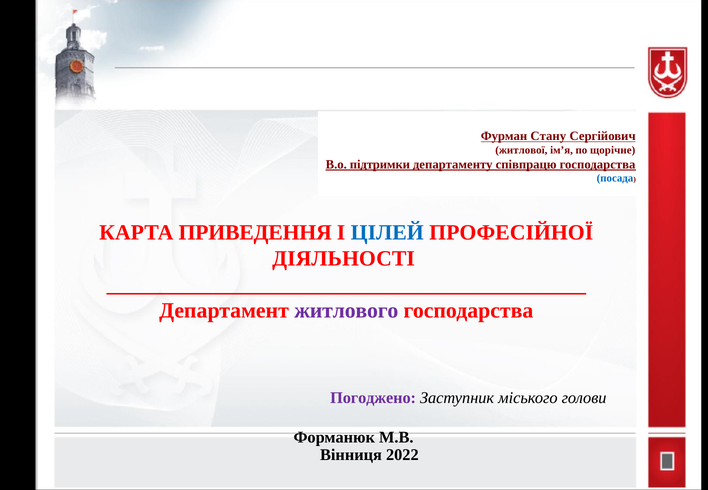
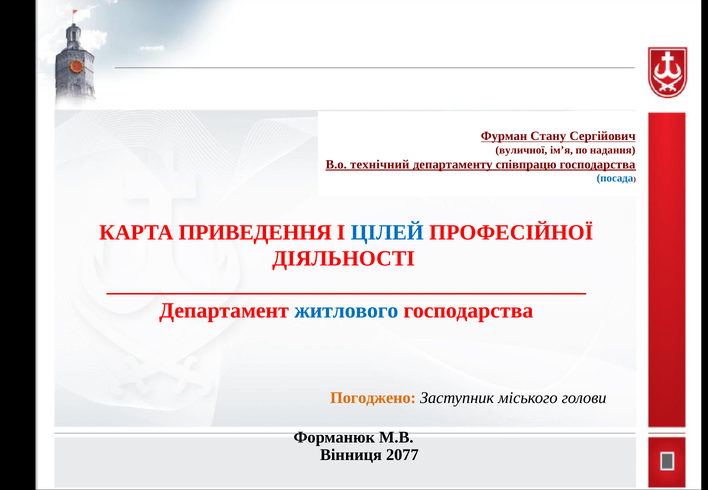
житлової: житлової -> вуличної (521, 150)
щорічне: щорічне -> надання (613, 150)
підтримки: підтримки -> технічний (380, 164)
житлового colour: purple -> blue (346, 311)
Погоджено colour: purple -> orange (373, 398)
2022: 2022 -> 2077 (402, 455)
